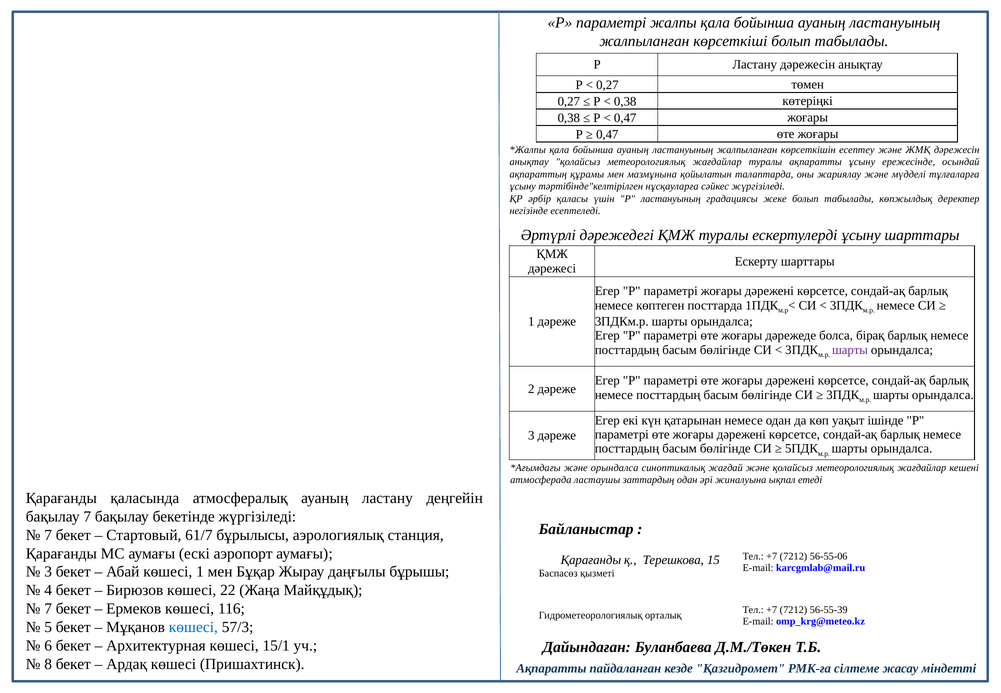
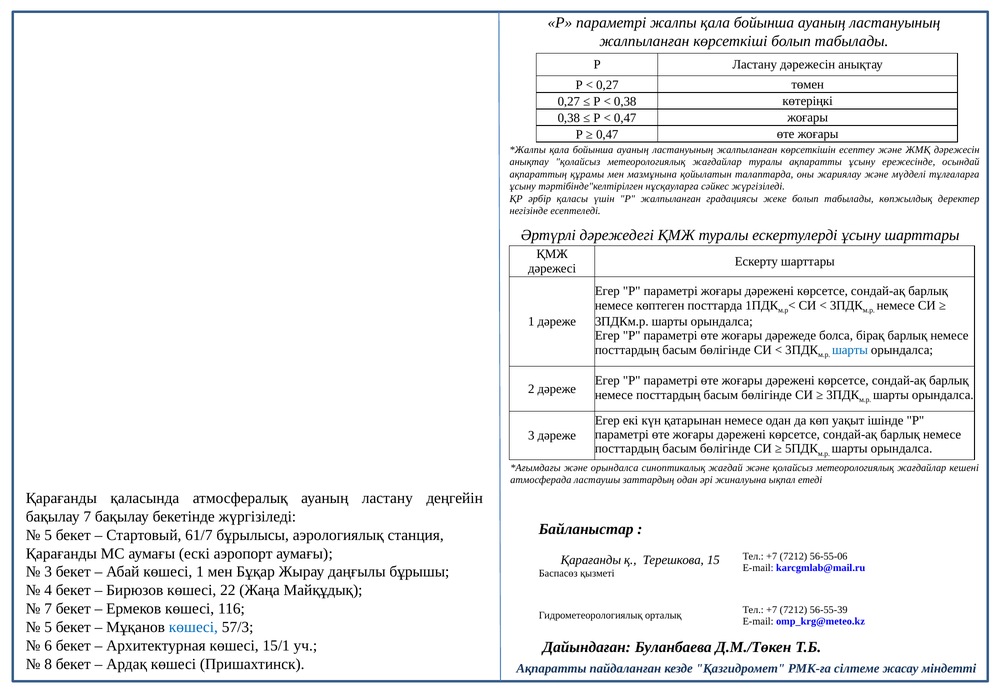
Р ластануының: ластануының -> жалпыланған (671, 199)
шарты colour: purple -> blue (850, 350)
7: 7 -> 5 (48, 535)
